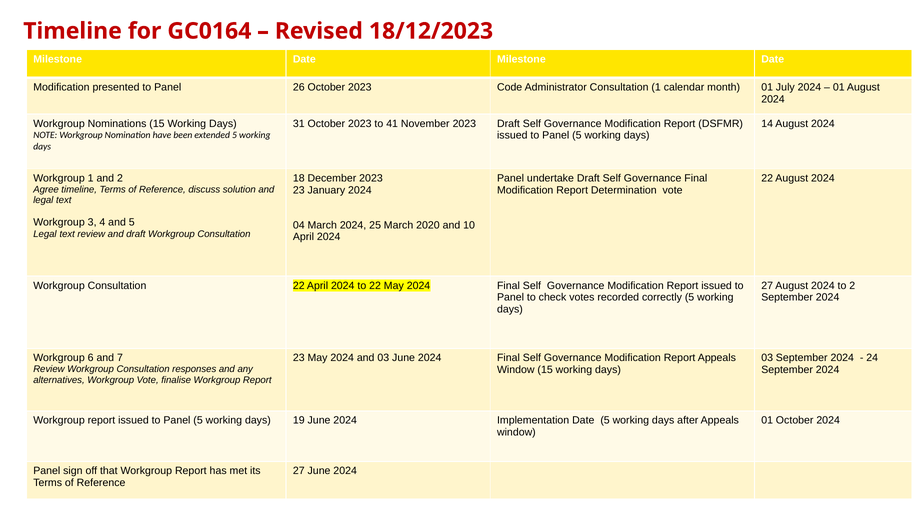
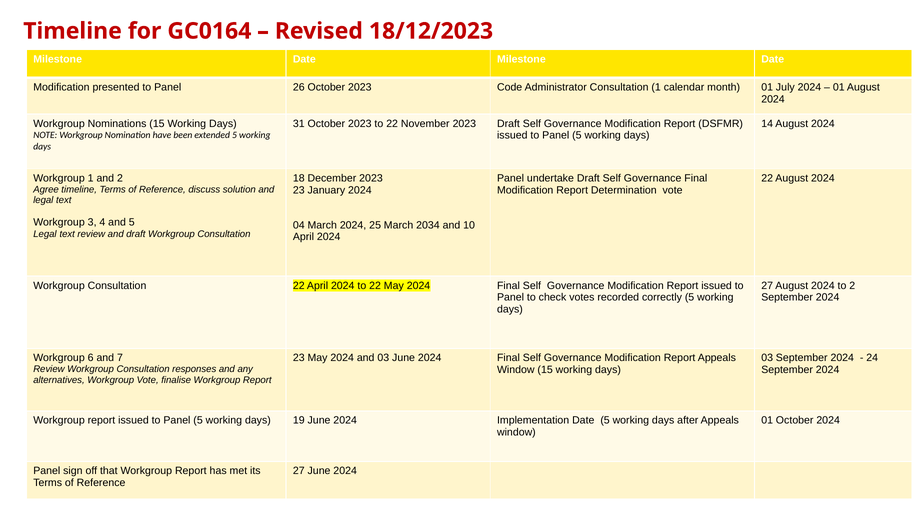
2023 to 41: 41 -> 22 (392, 124)
2020: 2020 -> 2034 (428, 225)
